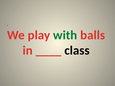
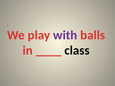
with colour: green -> purple (65, 35)
